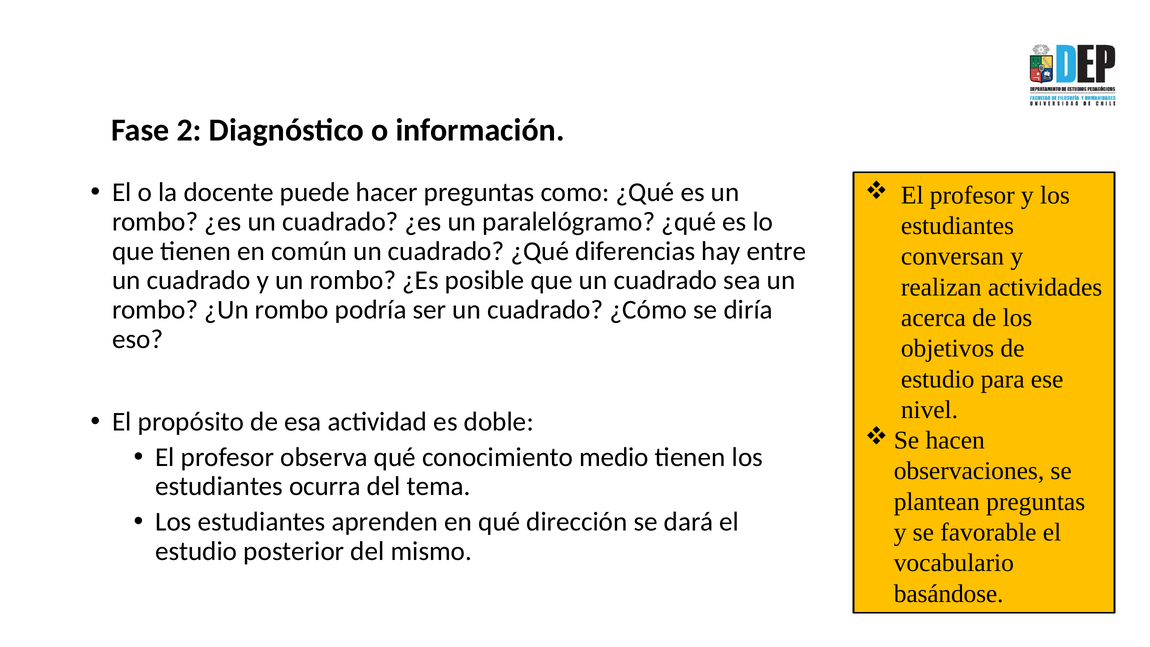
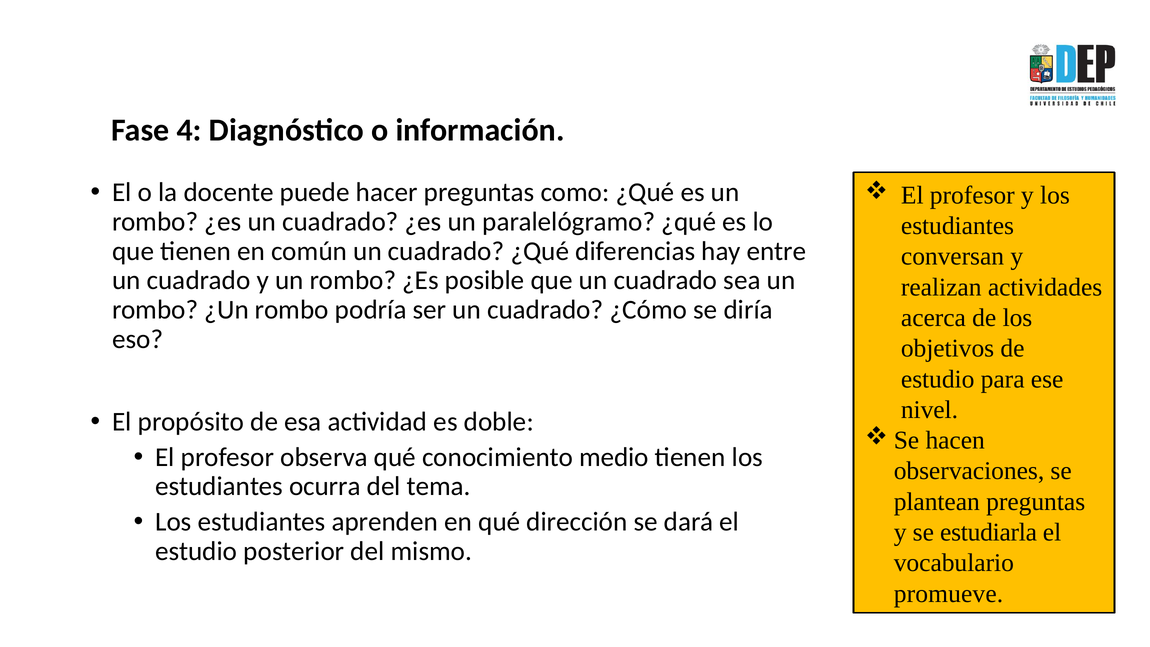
2: 2 -> 4 (189, 130)
favorable: favorable -> estudiarla (989, 532)
basándose: basándose -> promueve (948, 594)
